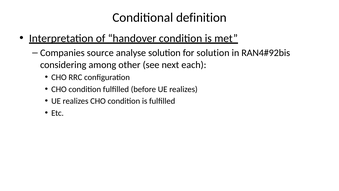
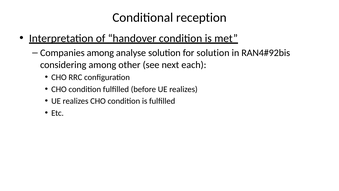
definition: definition -> reception (201, 18)
Companies source: source -> among (100, 53)
